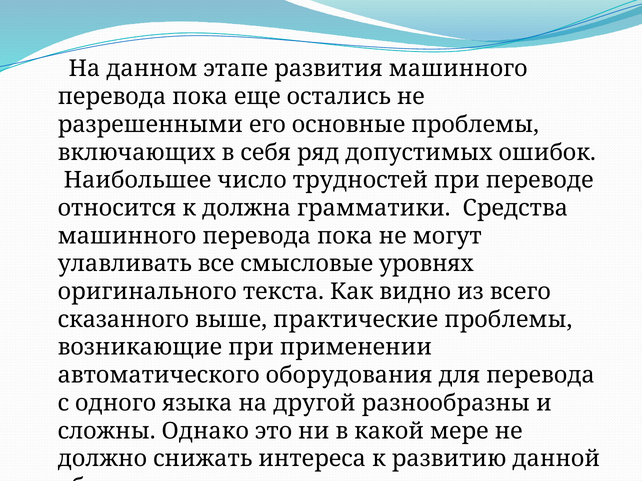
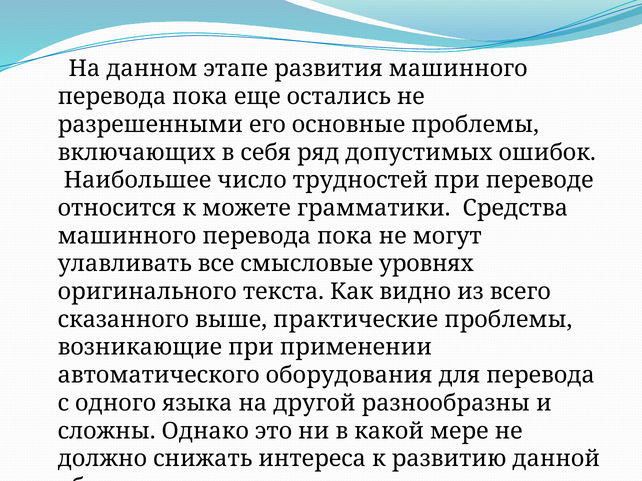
должна: должна -> можете (246, 208)
